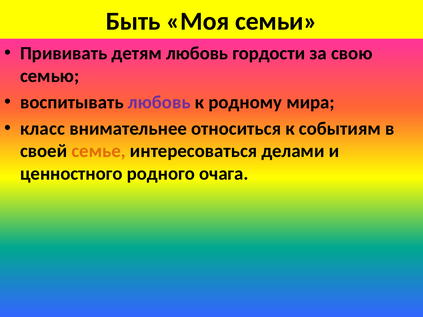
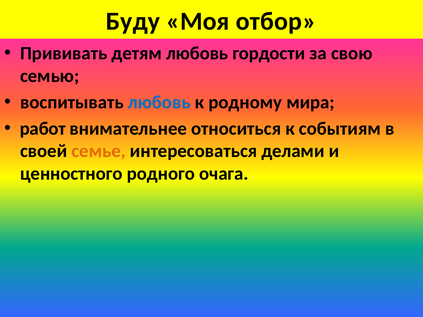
Быть: Быть -> Буду (133, 21)
семьи: семьи -> отбор (276, 21)
любовь colour: purple -> blue (159, 102)
класс: класс -> работ (43, 129)
